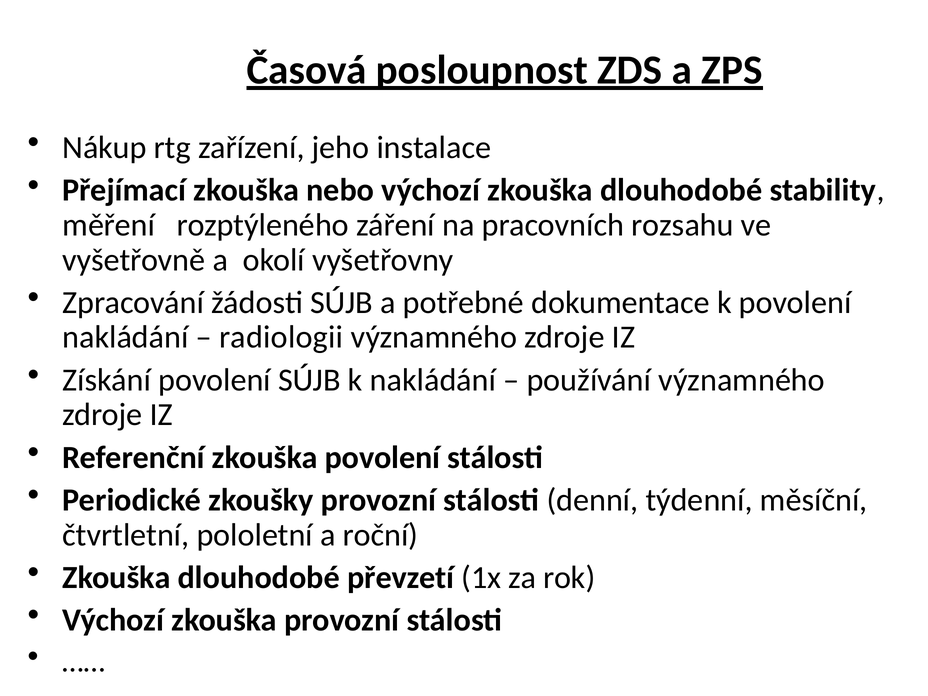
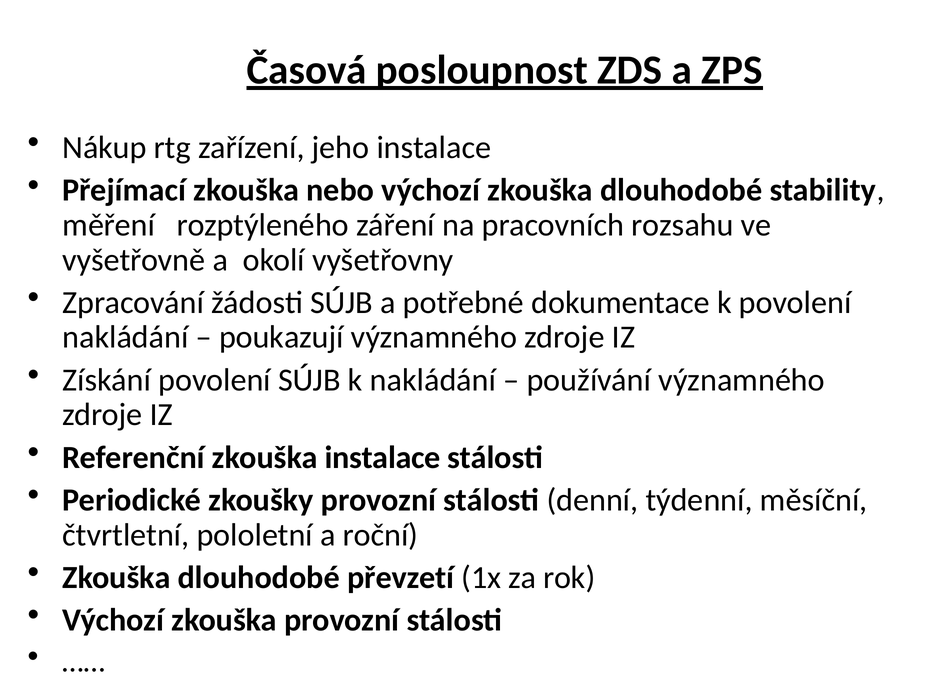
radiologii: radiologii -> poukazují (281, 337)
zkouška povolení: povolení -> instalace (383, 457)
